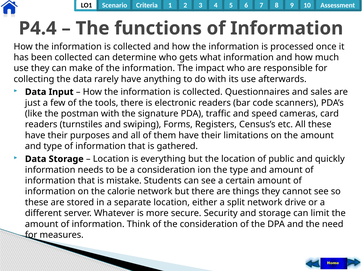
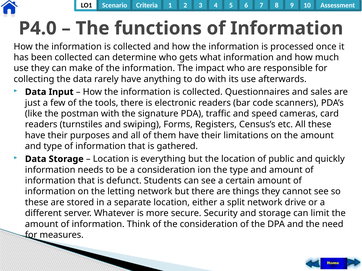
P4.4: P4.4 -> P4.0 (38, 28)
mistake: mistake -> defunct (124, 181)
calorie: calorie -> letting (121, 192)
